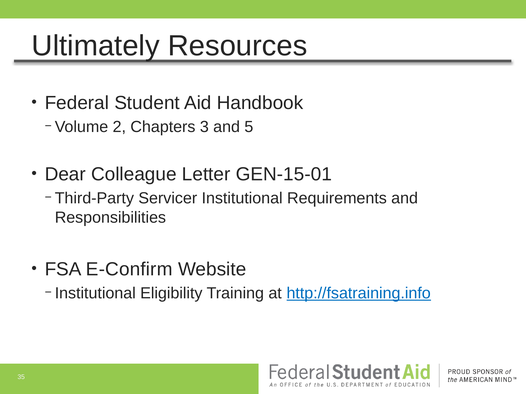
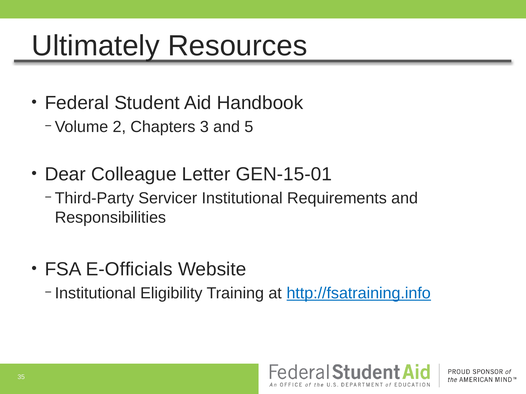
E-Confirm: E-Confirm -> E-Officials (129, 269)
